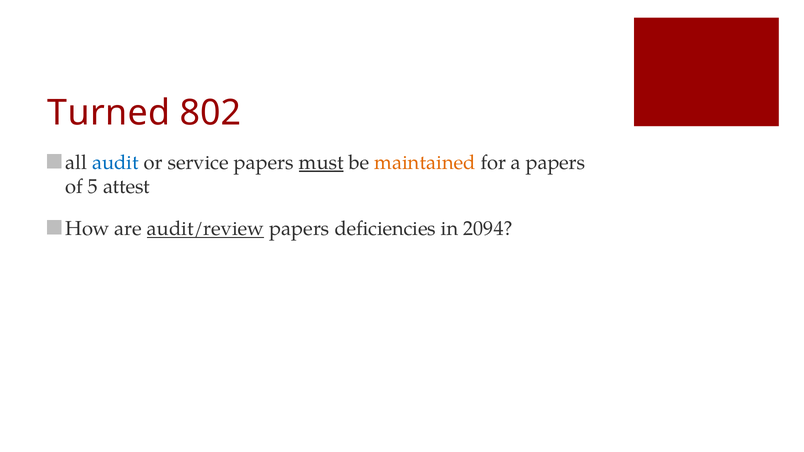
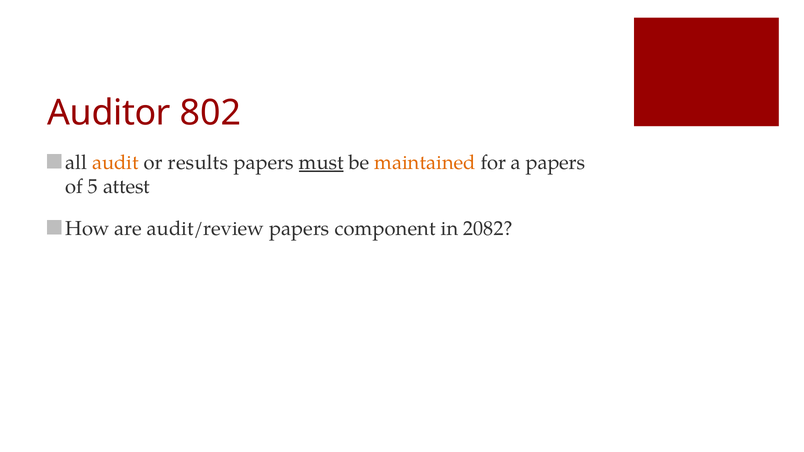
Turned: Turned -> Auditor (109, 113)
audit colour: blue -> orange (115, 163)
service: service -> results (198, 163)
audit/review underline: present -> none (206, 229)
deficiencies: deficiencies -> component (385, 229)
2094: 2094 -> 2082 (488, 229)
